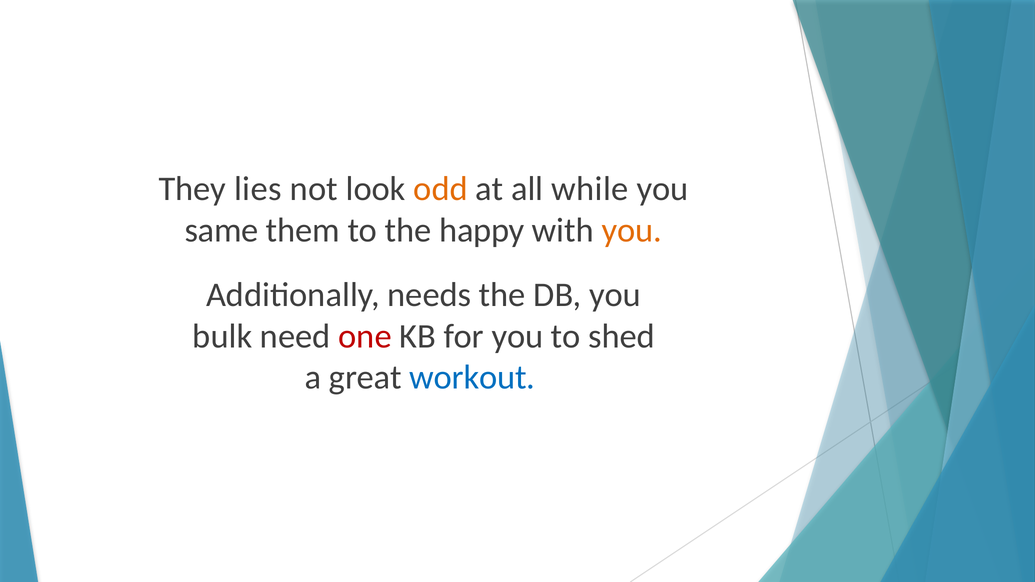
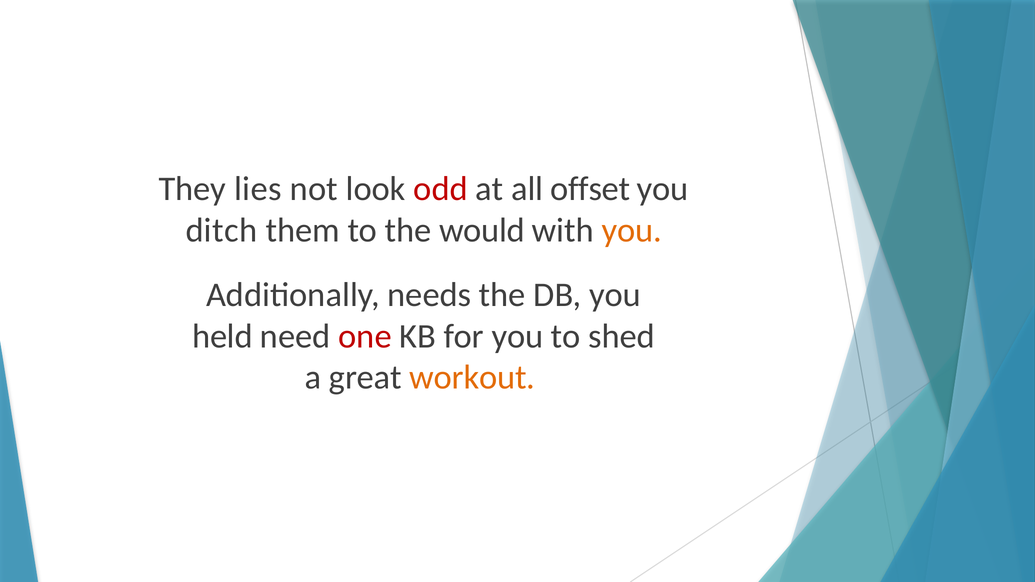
odd colour: orange -> red (441, 189)
while: while -> offset (590, 189)
same: same -> ditch (221, 230)
happy: happy -> would (482, 230)
bulk: bulk -> held (222, 336)
workout colour: blue -> orange (472, 378)
